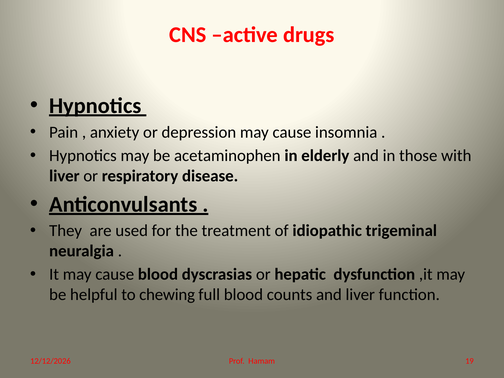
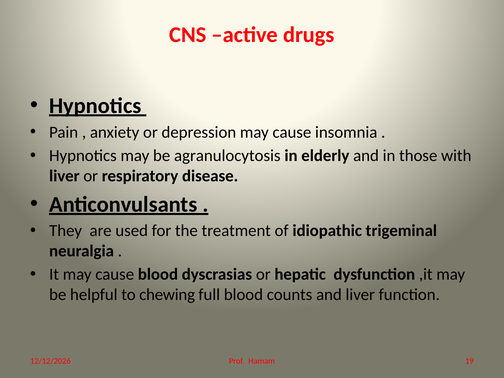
acetaminophen: acetaminophen -> agranulocytosis (227, 156)
